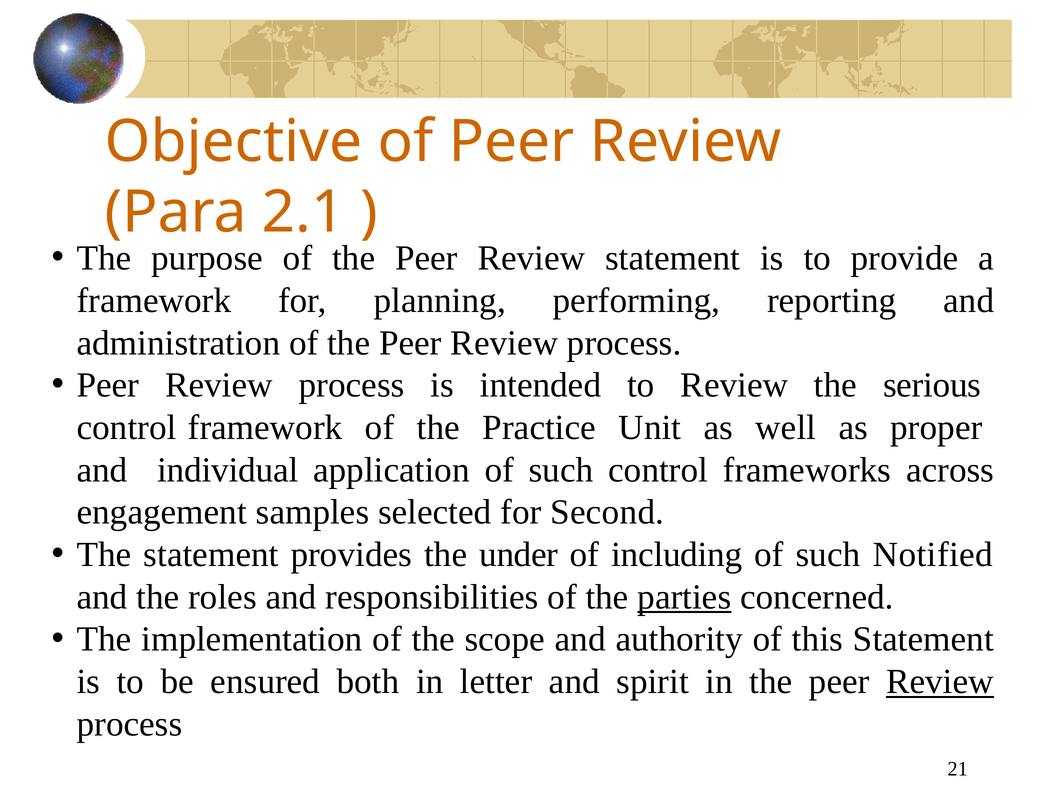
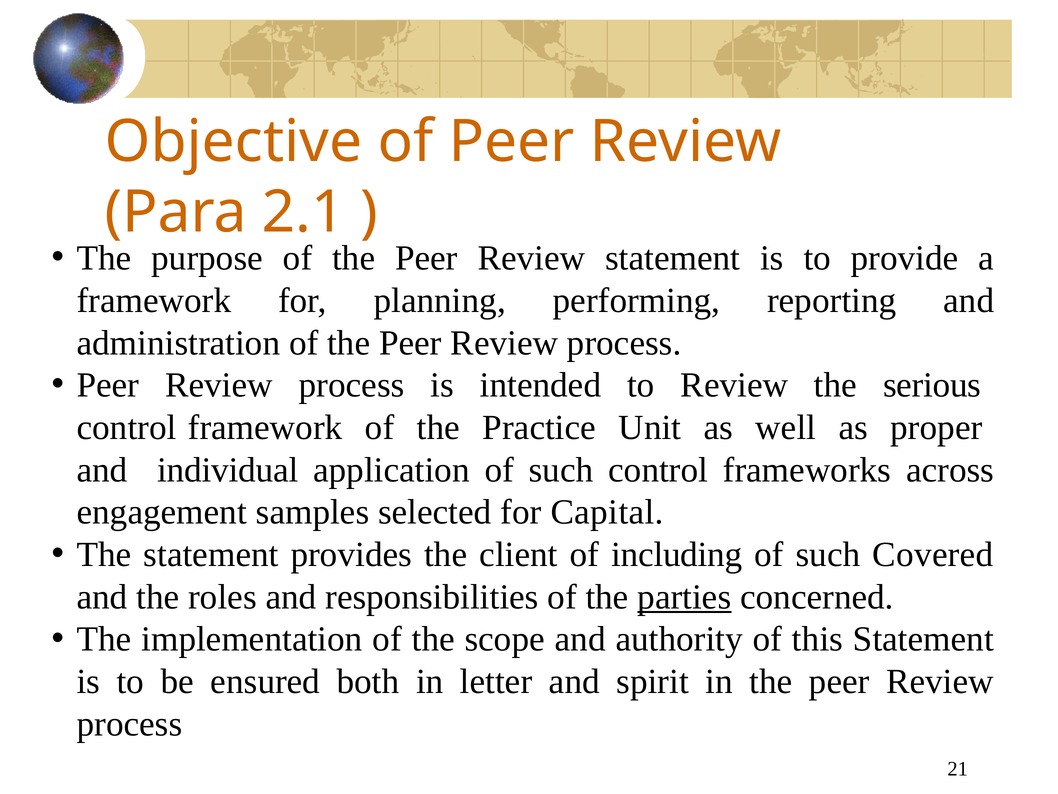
Second: Second -> Capital (607, 512)
under: under -> client (518, 554)
Notified: Notified -> Covered (933, 554)
Review underline: present -> none (940, 681)
